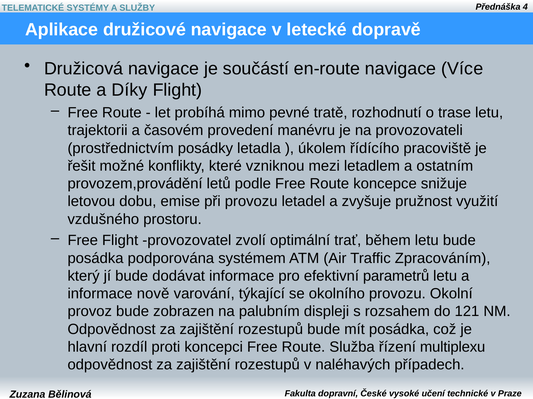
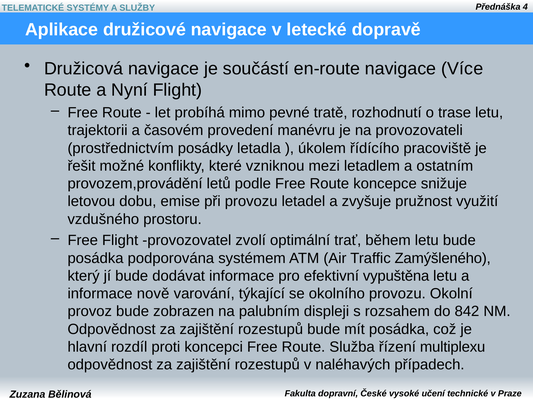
Díky: Díky -> Nyní (130, 90)
Zpracováním: Zpracováním -> Zamýšleného (443, 259)
parametrů: parametrů -> vypuštěna (396, 276)
121: 121 -> 842 (467, 312)
